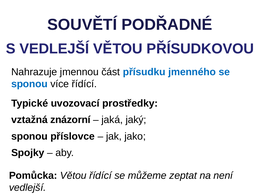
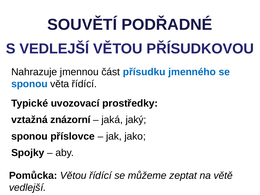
více: více -> věta (60, 84)
není: není -> větě (223, 175)
